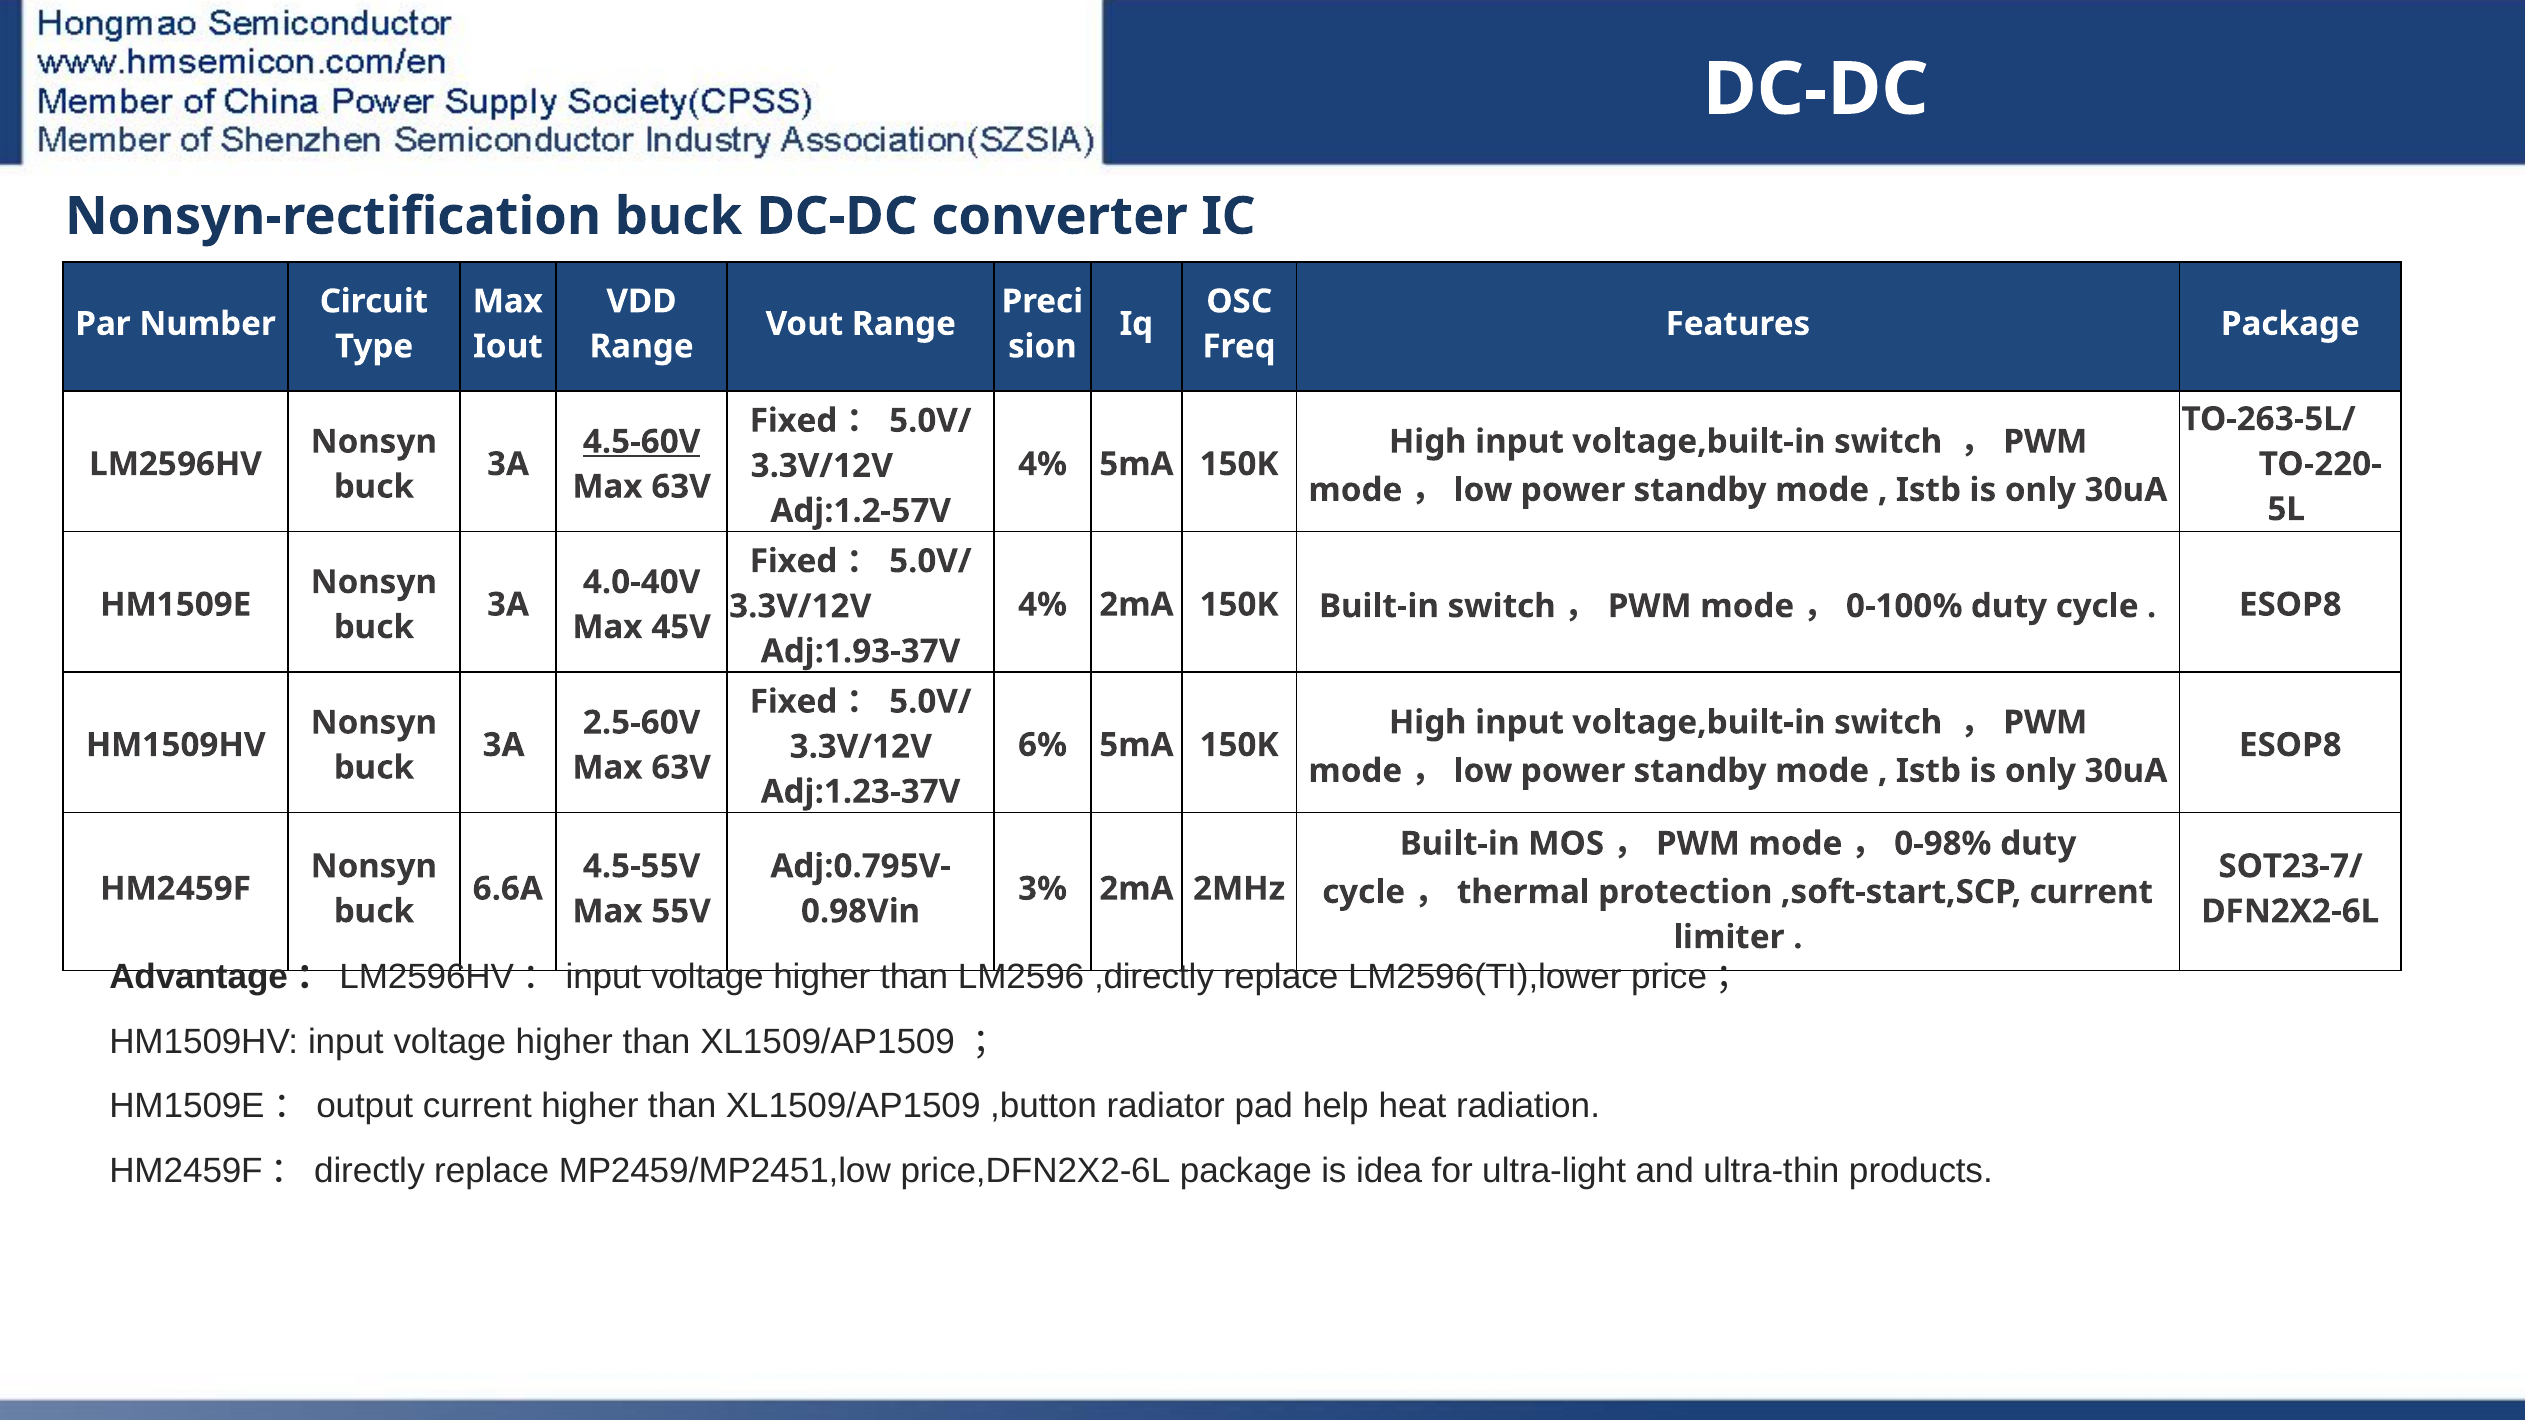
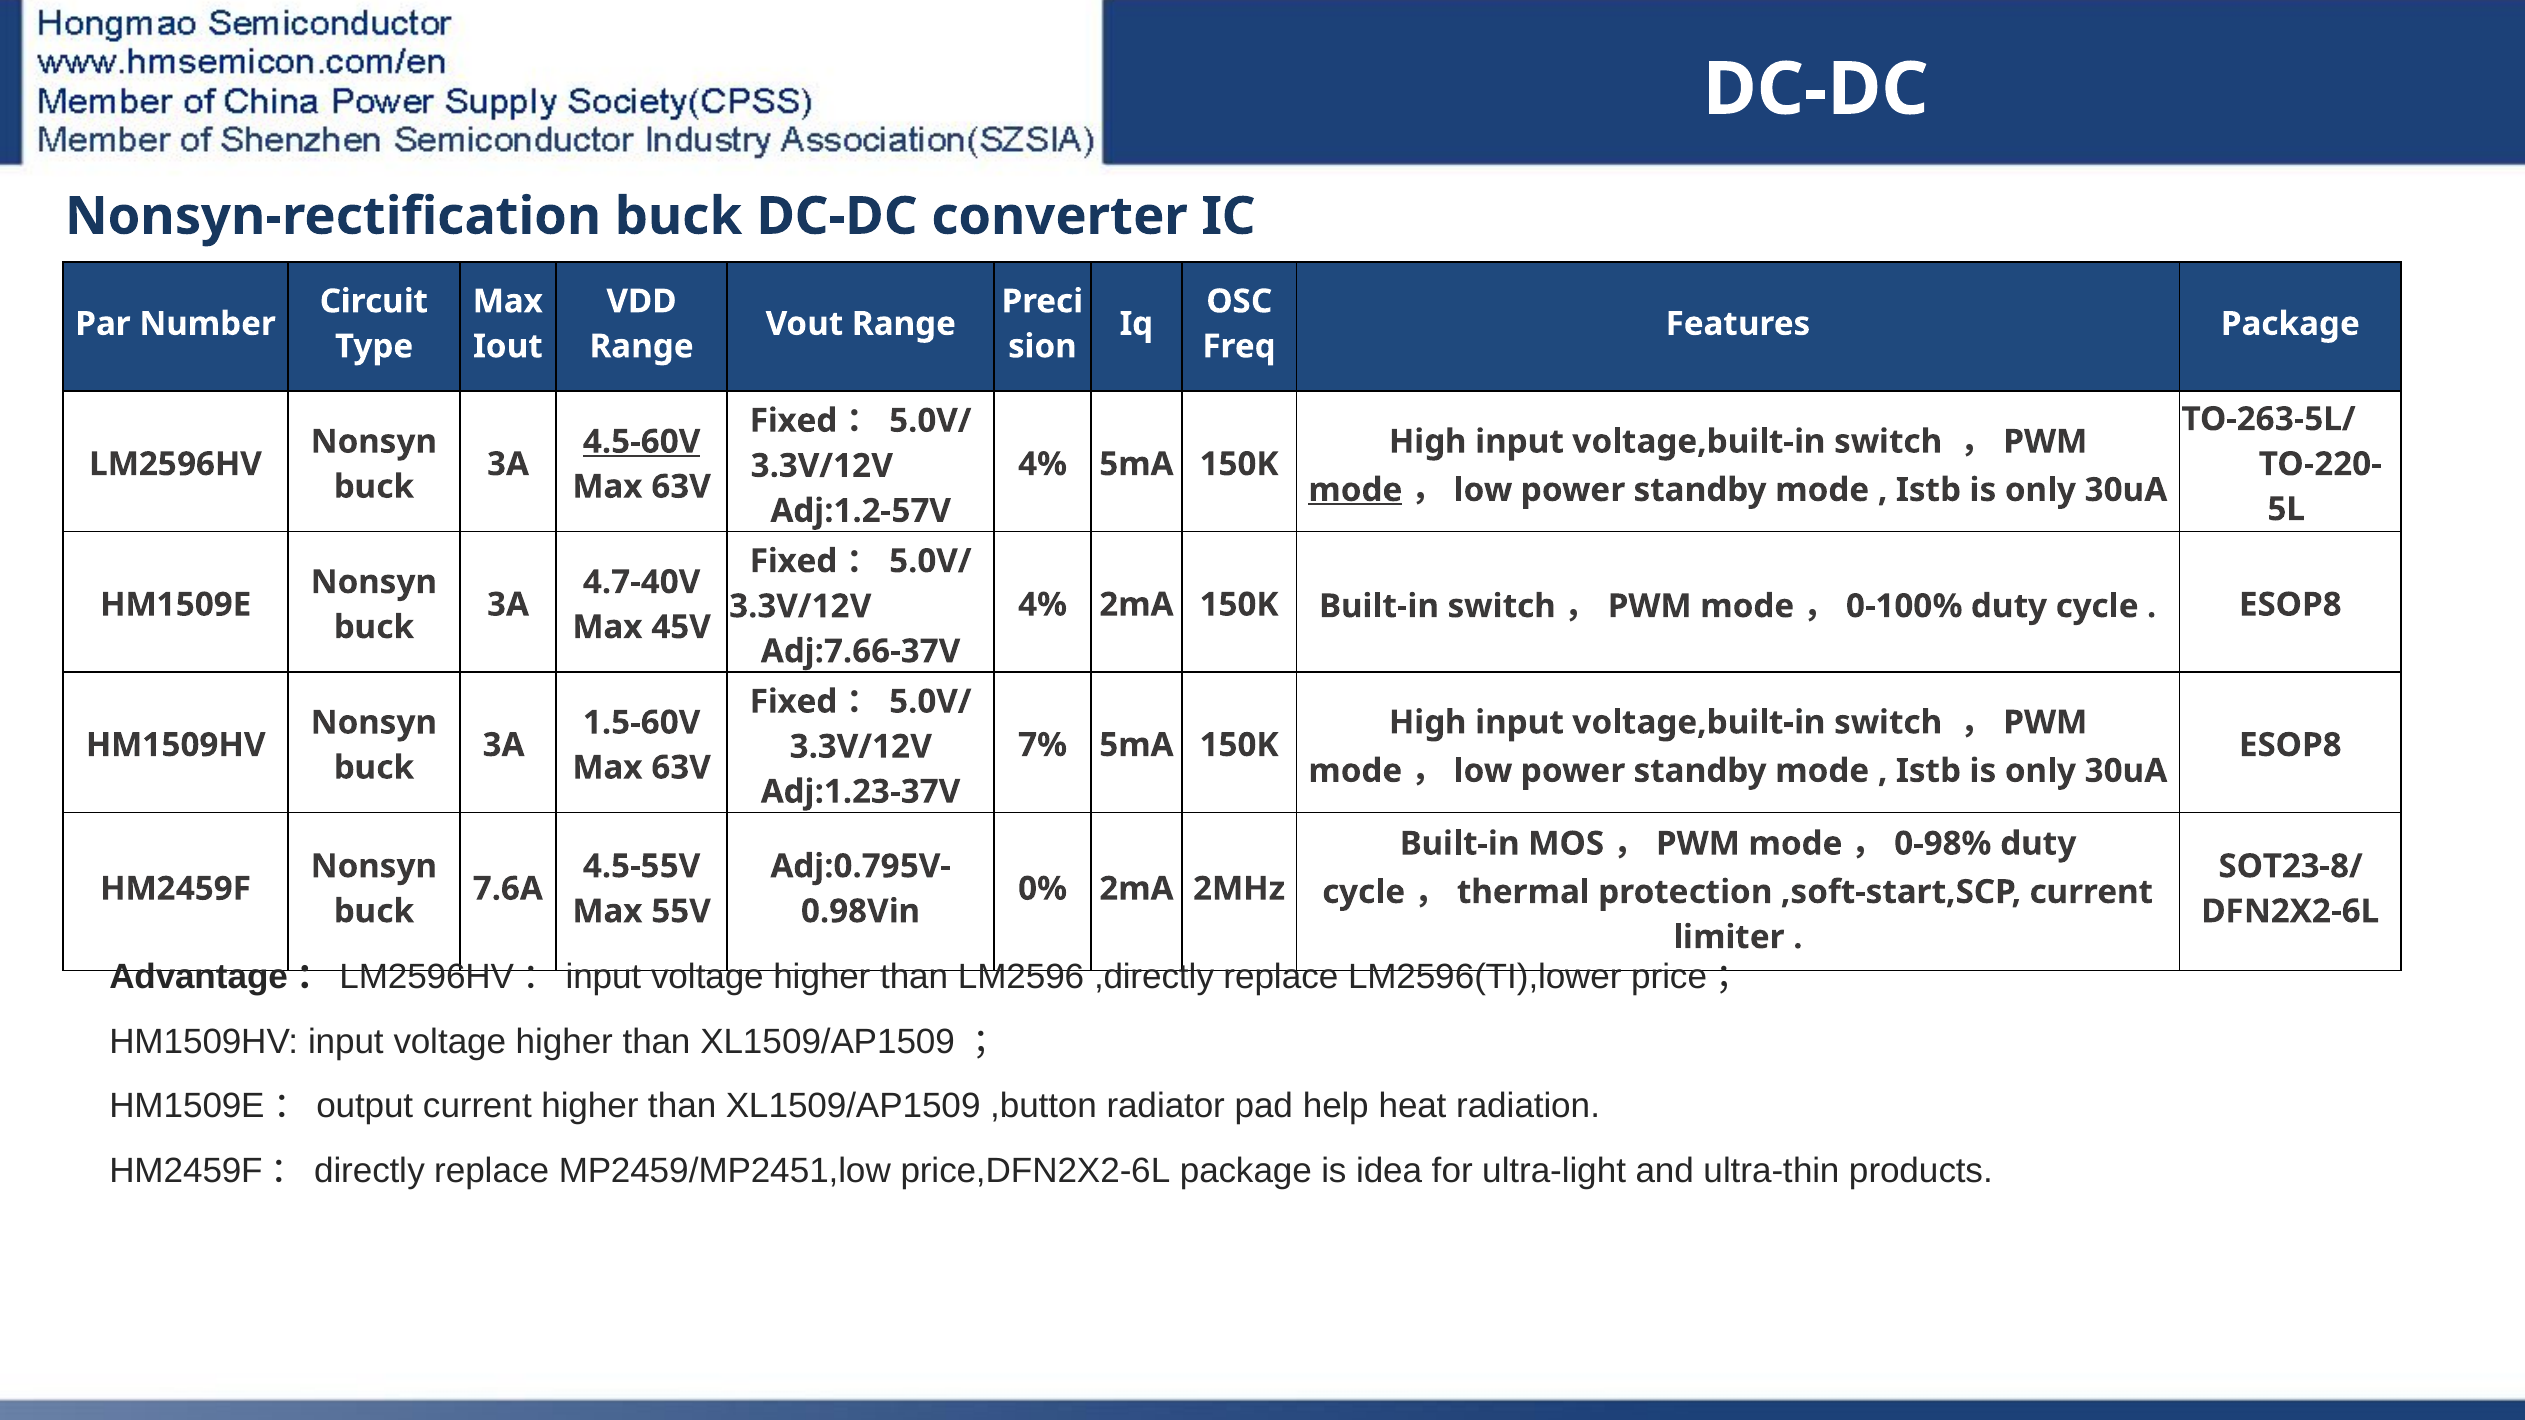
mode underline: none -> present (1355, 490)
4.0-40V: 4.0-40V -> 4.7-40V (642, 582)
Adj:1.93-37V: Adj:1.93-37V -> Adj:7.66-37V (861, 651)
2.5-60V: 2.5-60V -> 1.5-60V (642, 723)
6%: 6% -> 7% (1043, 745)
SOT23-7/: SOT23-7/ -> SOT23-8/ (2291, 866)
6.6A: 6.6A -> 7.6A (508, 889)
3%: 3% -> 0% (1043, 889)
